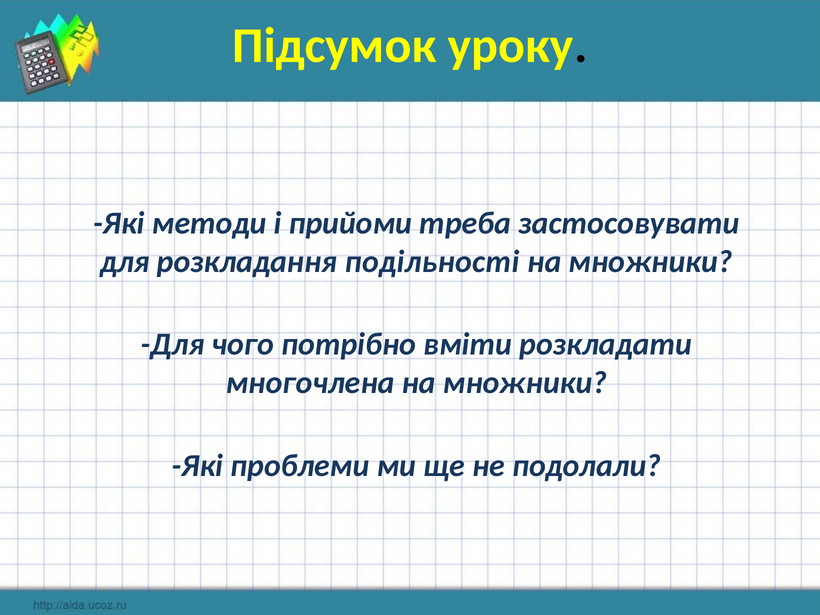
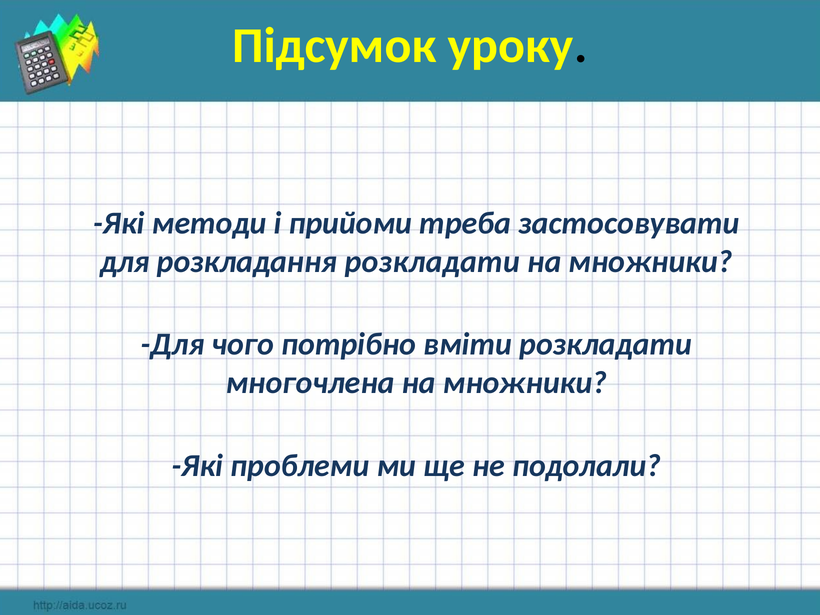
розкладання подільності: подільності -> розкладати (432, 261)
